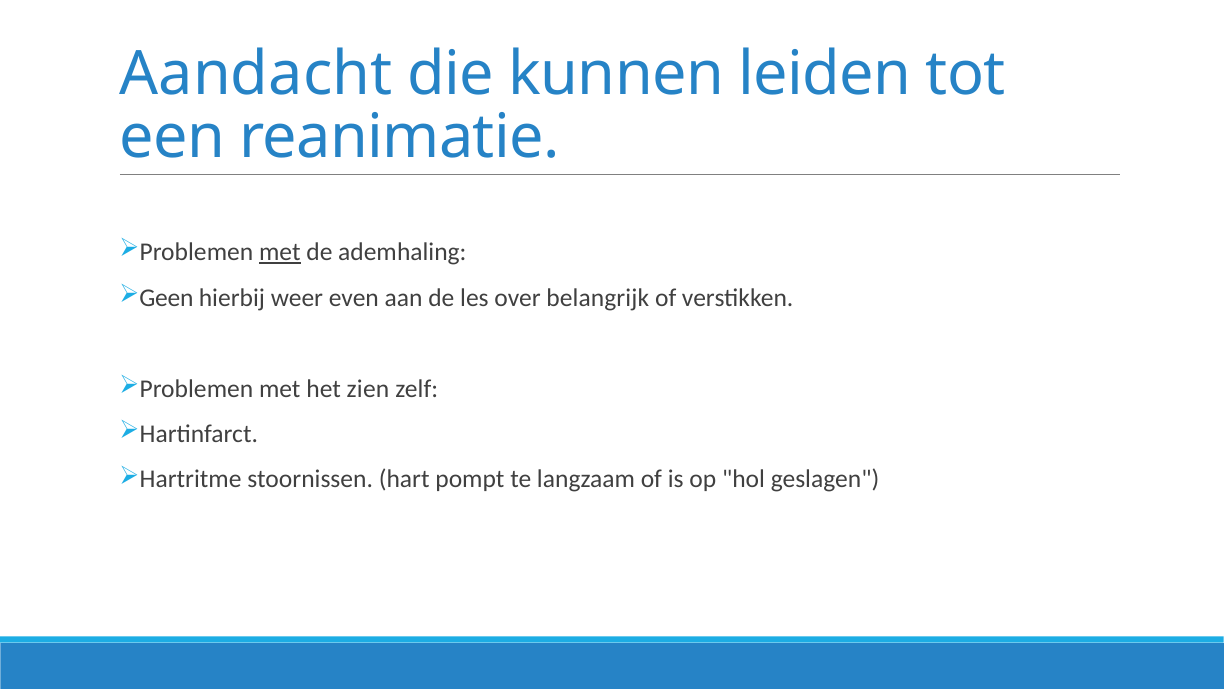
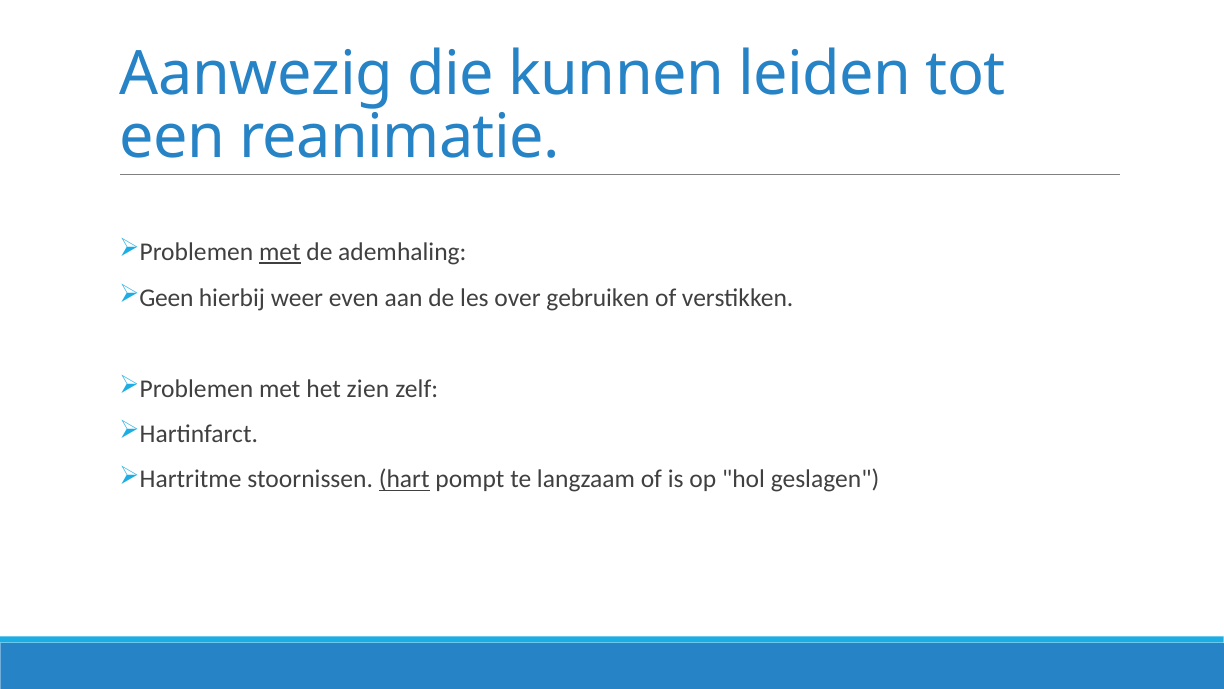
Aandacht: Aandacht -> Aanwezig (256, 75)
belangrijk: belangrijk -> gebruiken (598, 297)
hart underline: none -> present (404, 479)
